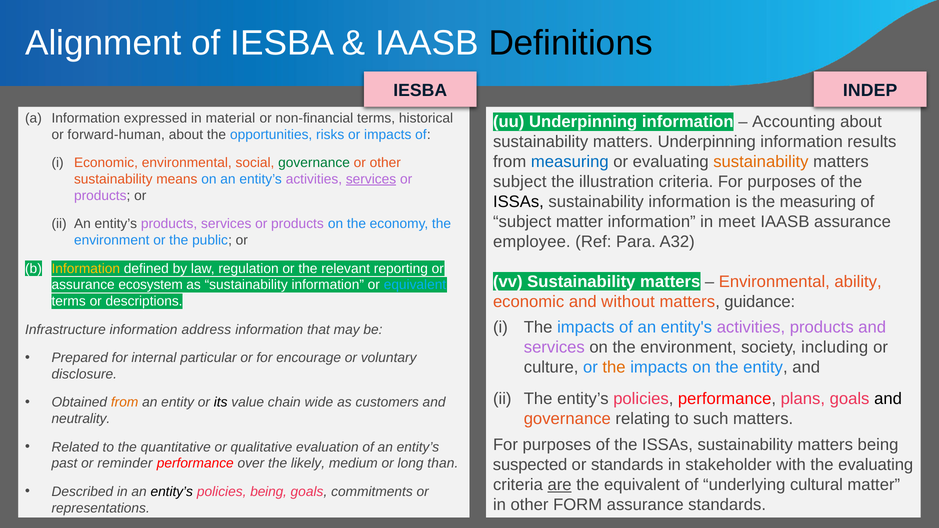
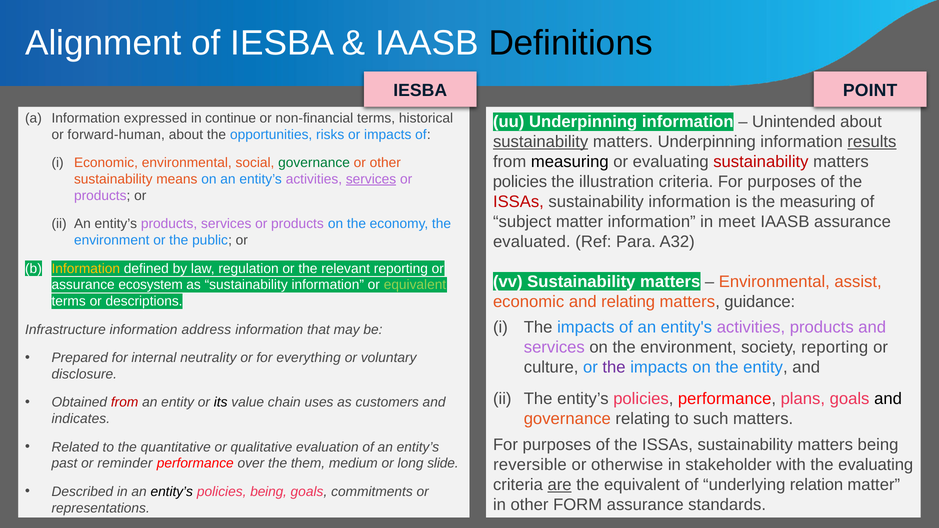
INDEP: INDEP -> POINT (870, 90)
material: material -> continue (231, 118)
Accounting: Accounting -> Unintended (794, 122)
sustainability underline: none -> present (541, 142)
results underline: none -> present (872, 142)
measuring colour: blue -> black (570, 162)
sustainability colour: orange -> red (761, 162)
subject: subject -> policies (520, 182)
ISSAs colour: black -> red (518, 202)
employee: employee -> evaluated (532, 242)
ability: ability -> assist (858, 282)
equivalent colour: light blue -> light green (415, 285)
and without: without -> relating (628, 302)
society including: including -> reporting (835, 347)
particular: particular -> neutrality (208, 358)
encourage: encourage -> everything (309, 358)
the colour: orange -> purple (614, 367)
from colour: orange -> red (125, 402)
wide: wide -> uses (319, 402)
neutrality: neutrality -> indicates (81, 419)
likely: likely -> them (308, 464)
than: than -> slide (443, 464)
suspected: suspected -> reversible (530, 465)
or standards: standards -> otherwise (627, 465)
cultural: cultural -> relation (816, 485)
